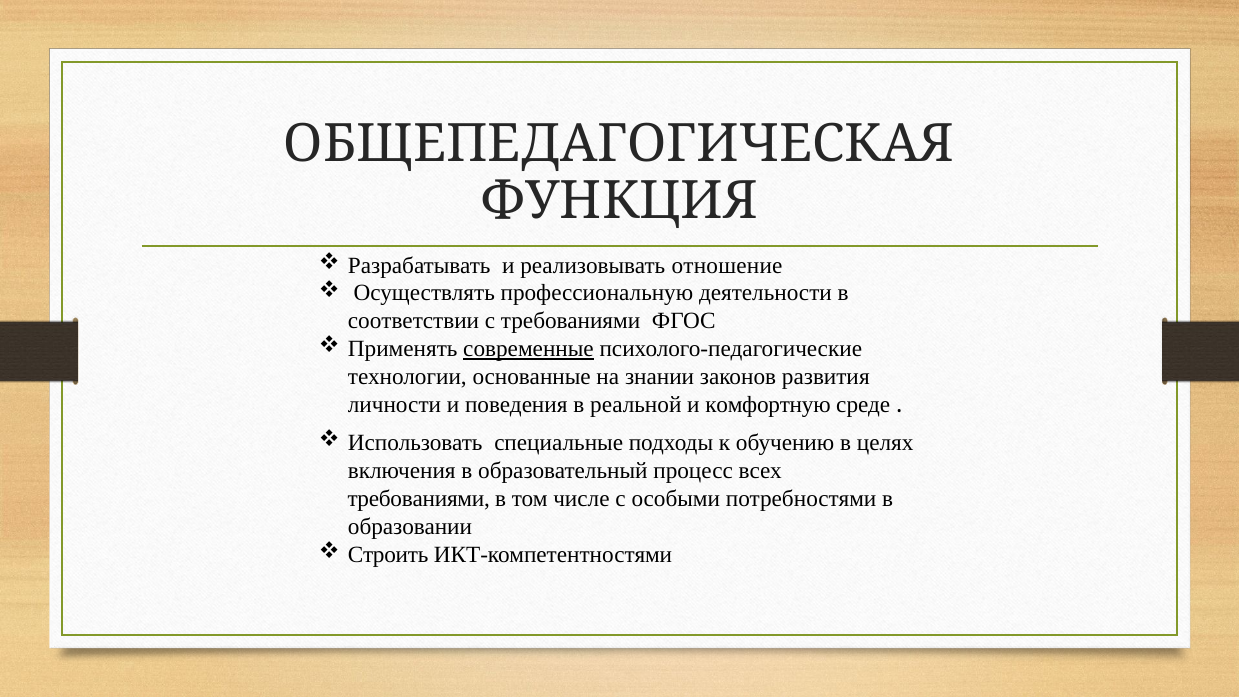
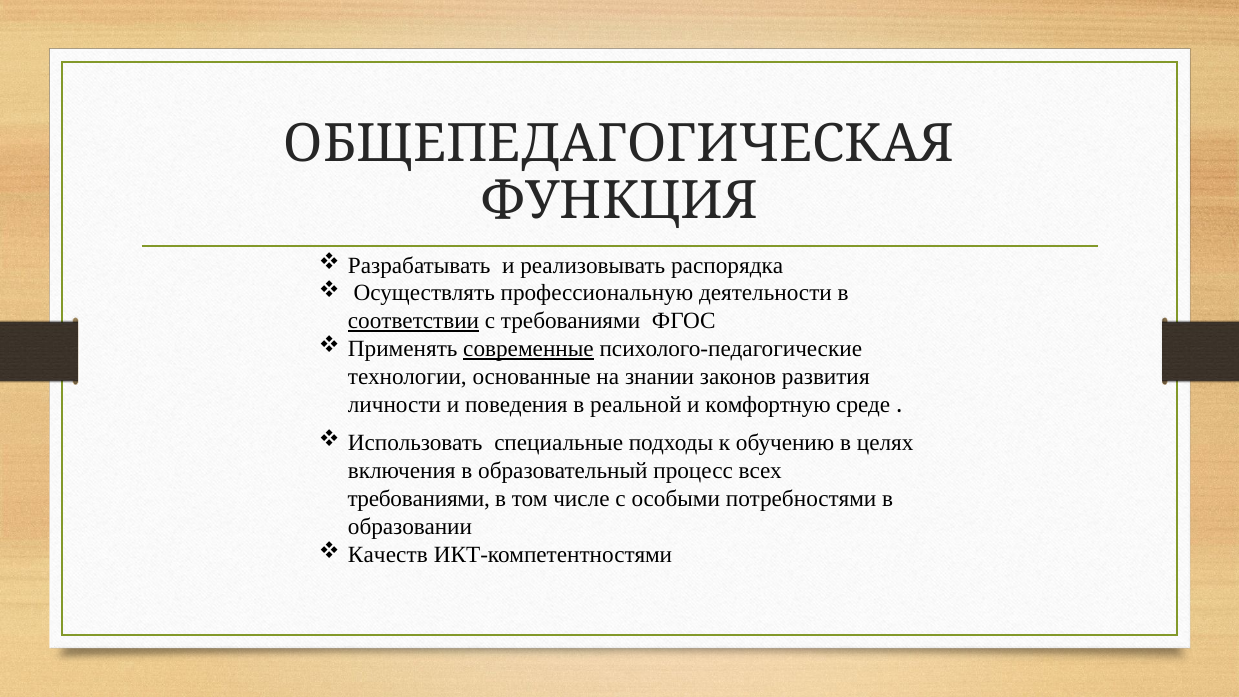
отношение: отношение -> распорядка (727, 265)
соответствии underline: none -> present (414, 321)
Строить: Строить -> Качеств (388, 554)
